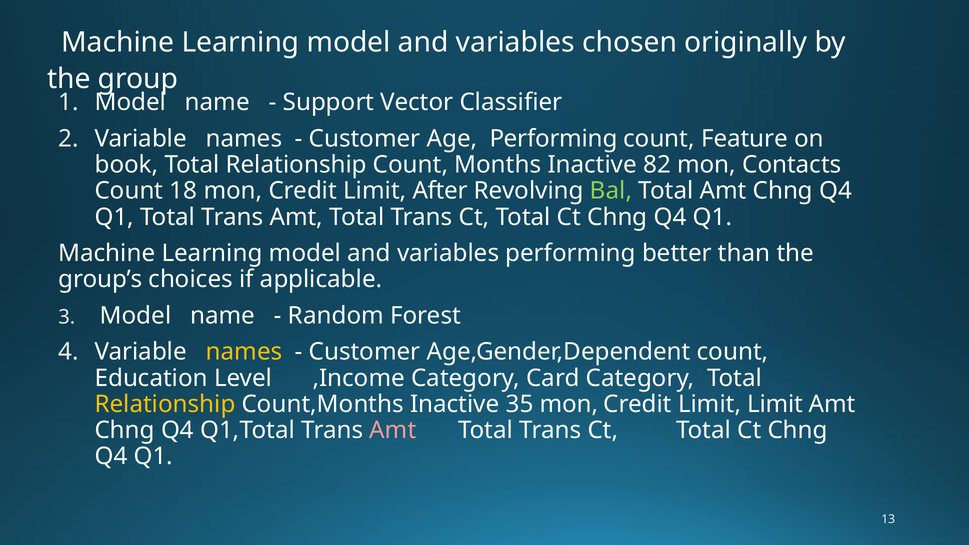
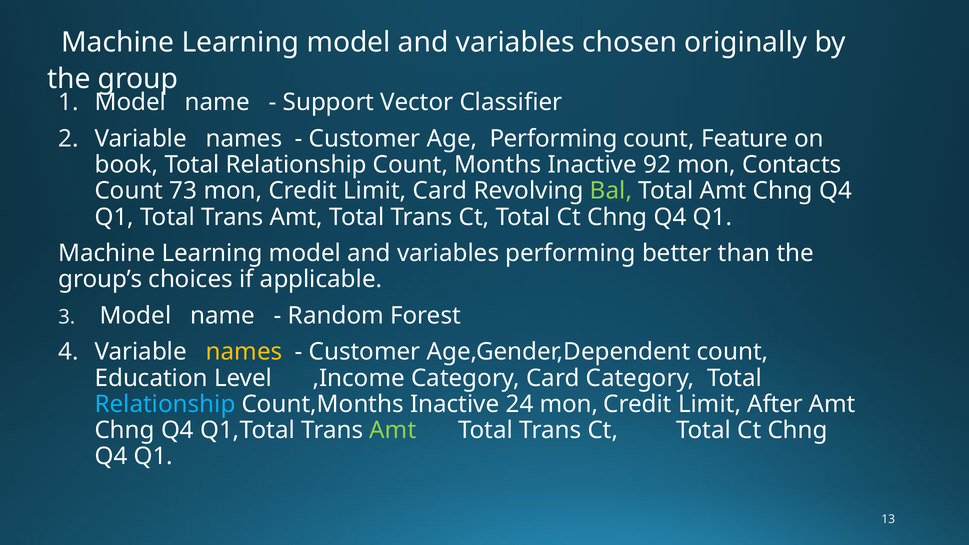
82: 82 -> 92 (657, 165)
18: 18 -> 73 (183, 191)
Limit After: After -> Card (440, 191)
Relationship colour: yellow -> light blue (165, 404)
35: 35 -> 24 (520, 404)
Limit Limit: Limit -> After (775, 404)
Amt colour: pink -> light green (393, 430)
